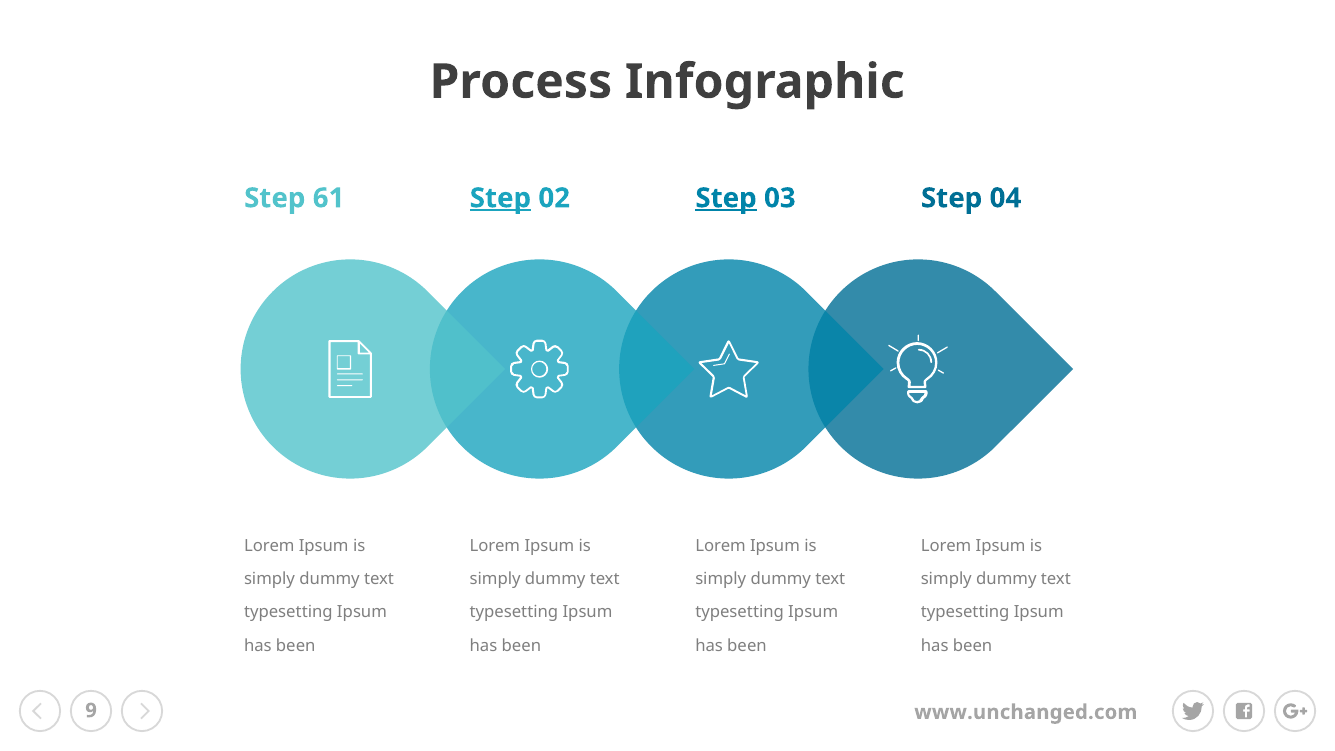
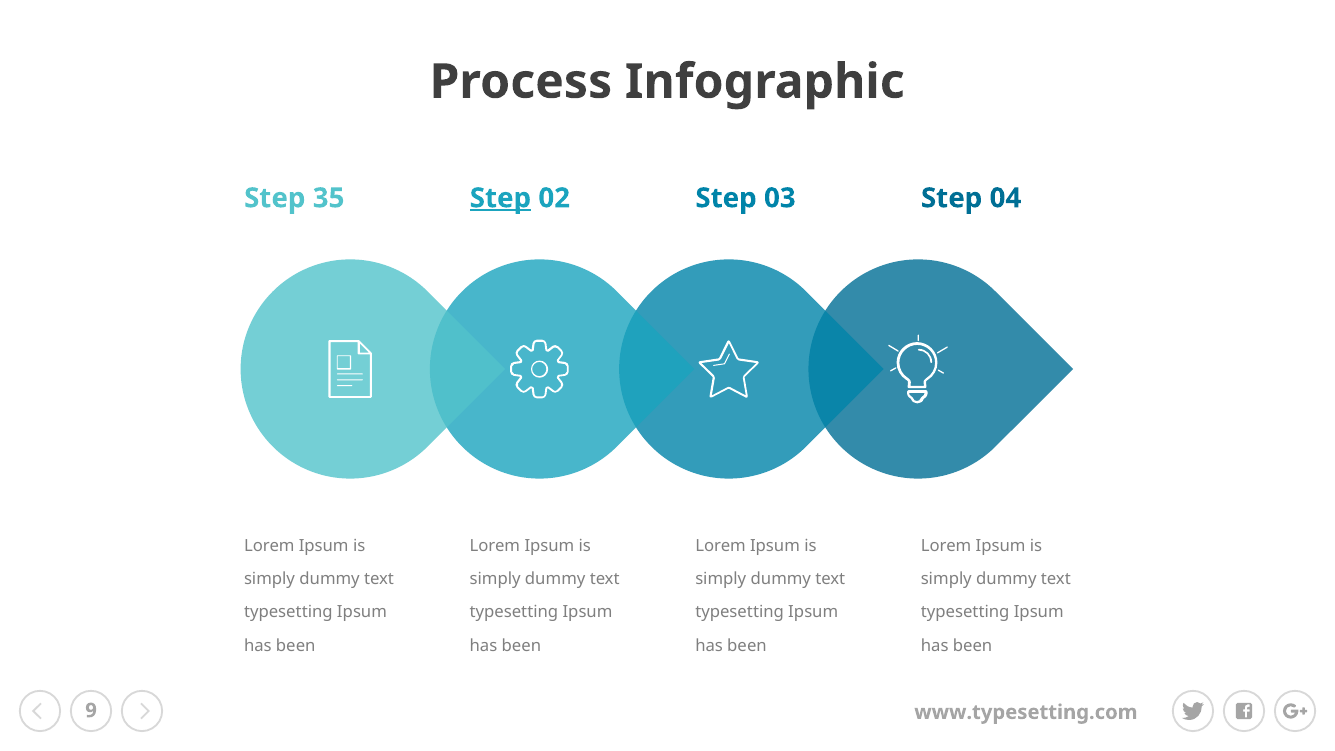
61: 61 -> 35 (329, 198)
Step underline: present -> none (726, 198)
www.unchanged.com: www.unchanged.com -> www.typesetting.com (1026, 712)
